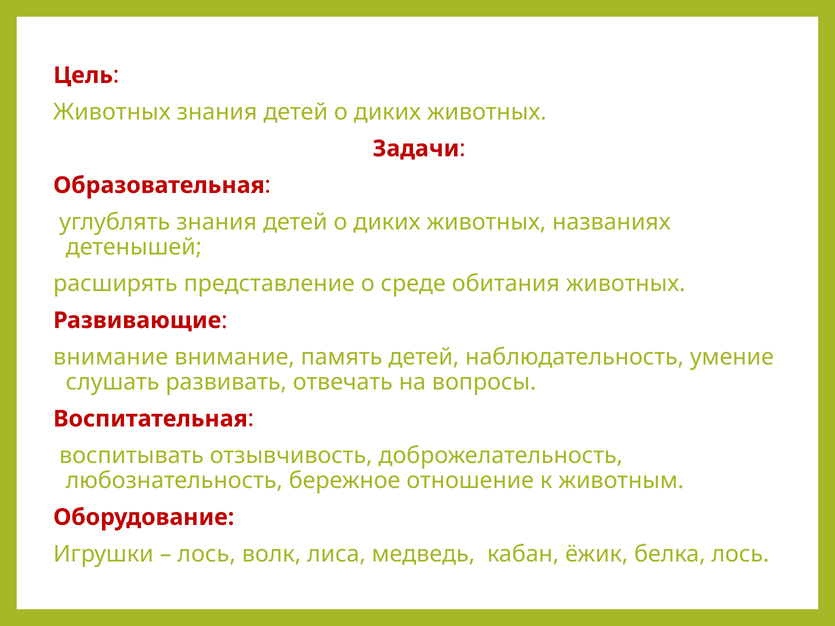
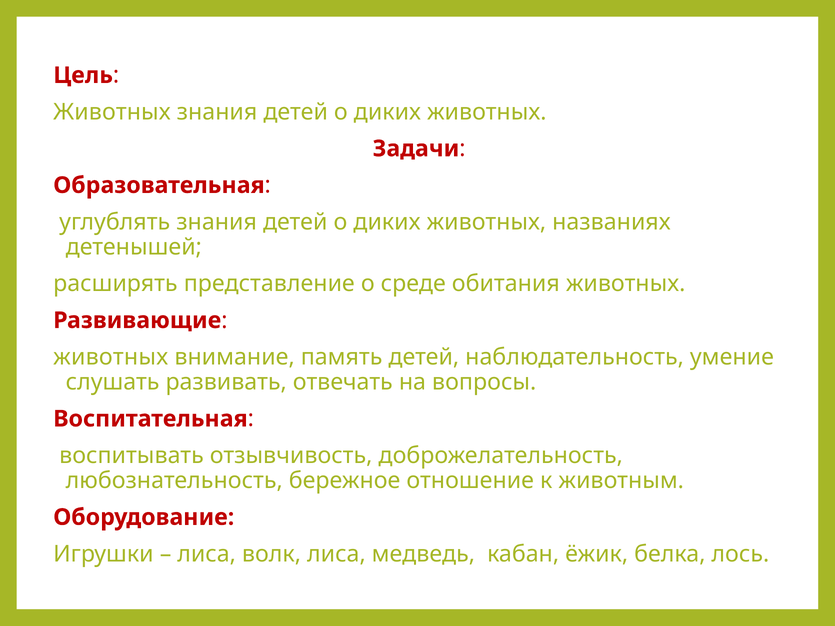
внимание: внимание -> животных (111, 357)
лось: лось -> лиса (207, 554)
